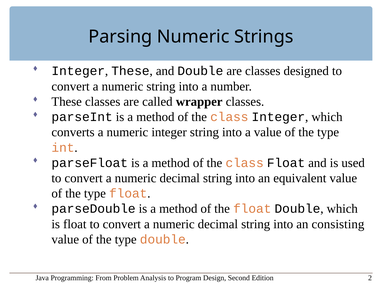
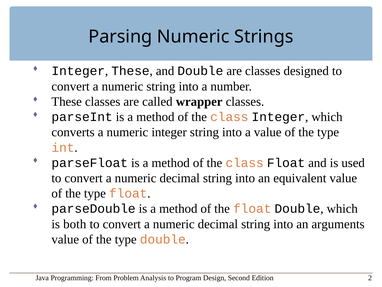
is float: float -> both (75, 224)
consisting: consisting -> arguments (338, 224)
